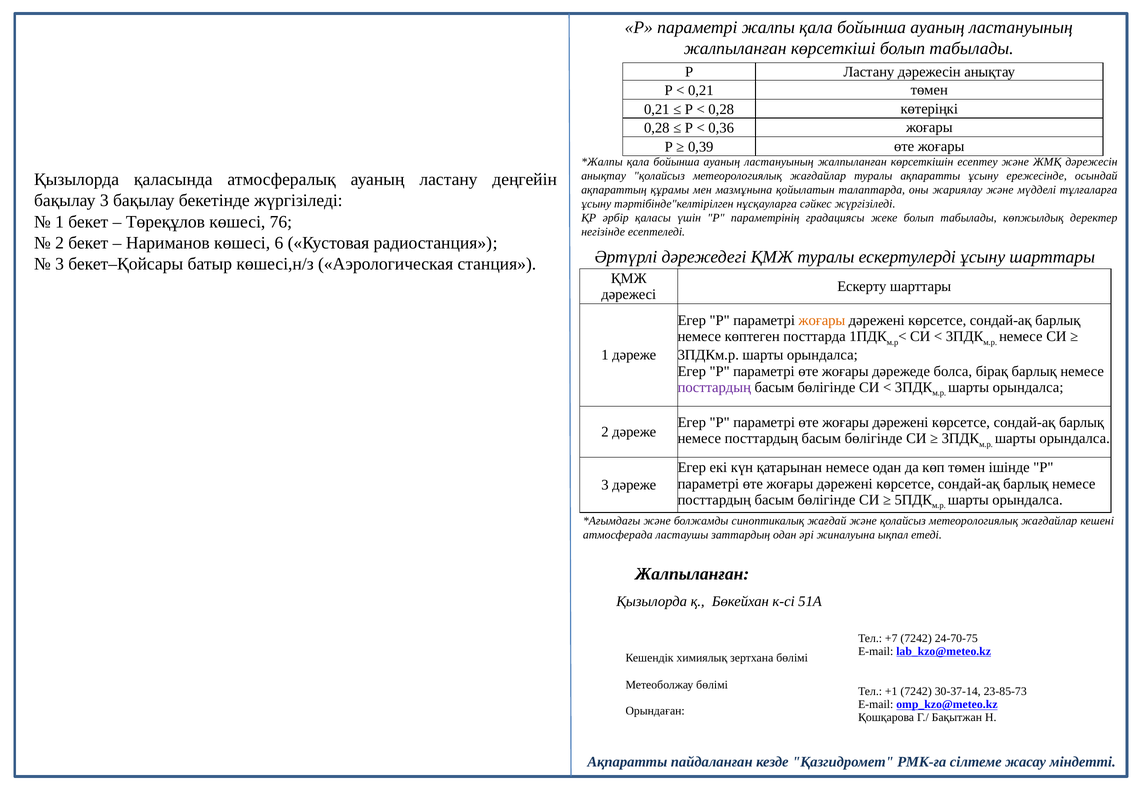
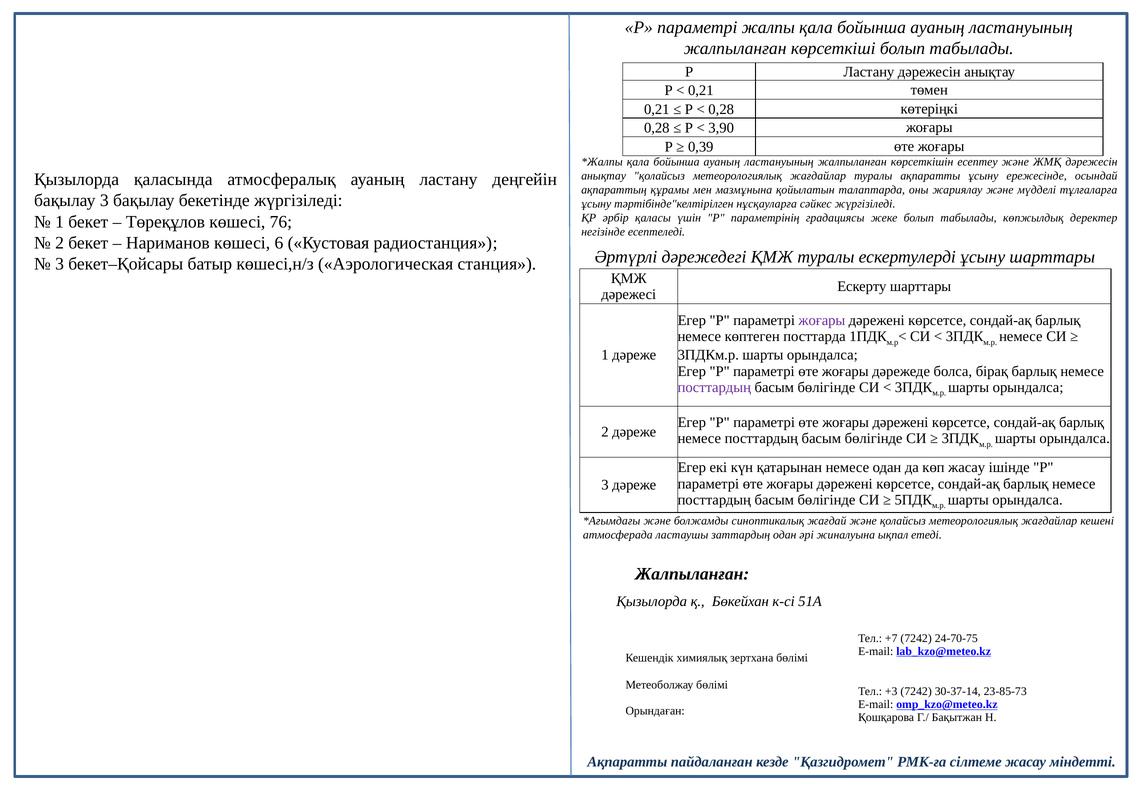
0,36: 0,36 -> 3,90 (721, 128)
жоғары colour: orange -> purple (822, 321)
көп төмен: төмен -> жасау (967, 468)
+1: +1 -> +3 (891, 692)
